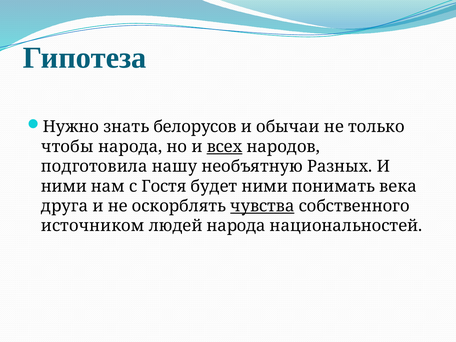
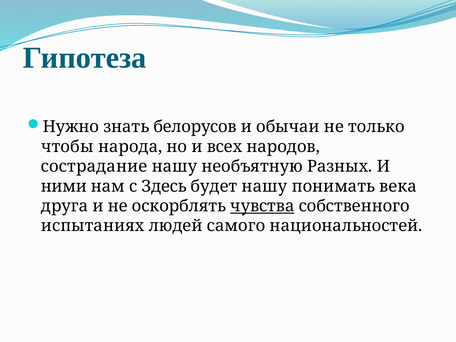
всех underline: present -> none (225, 147)
подготовила: подготовила -> сострадание (94, 166)
Гостя: Гостя -> Здесь (164, 186)
будет ними: ними -> нашу (264, 186)
источником: источником -> испытаниях (93, 226)
людей народа: народа -> самого (236, 226)
